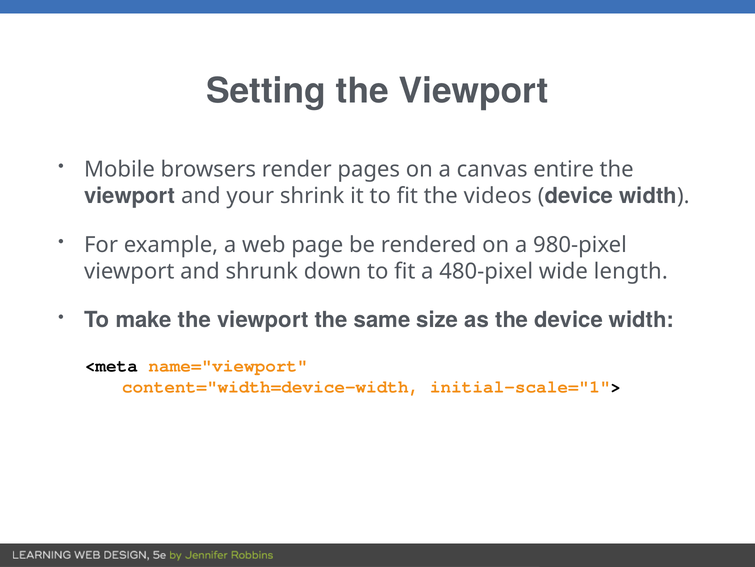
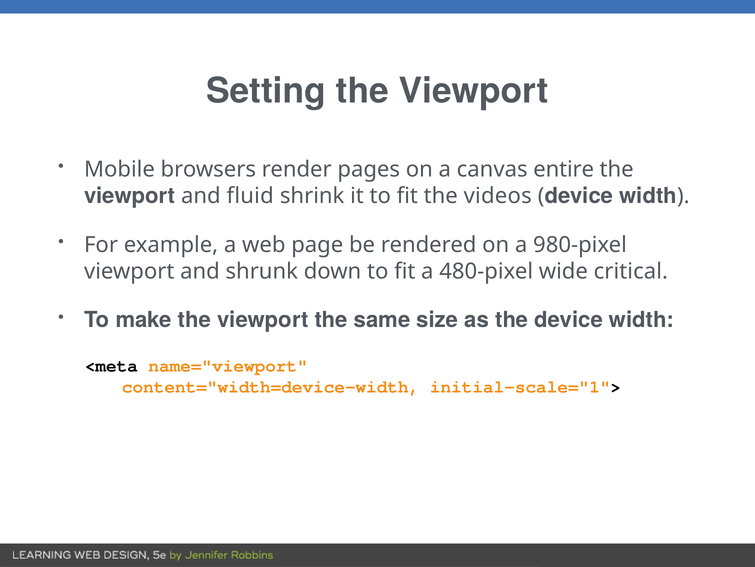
your: your -> fluid (250, 196)
length: length -> critical (631, 271)
